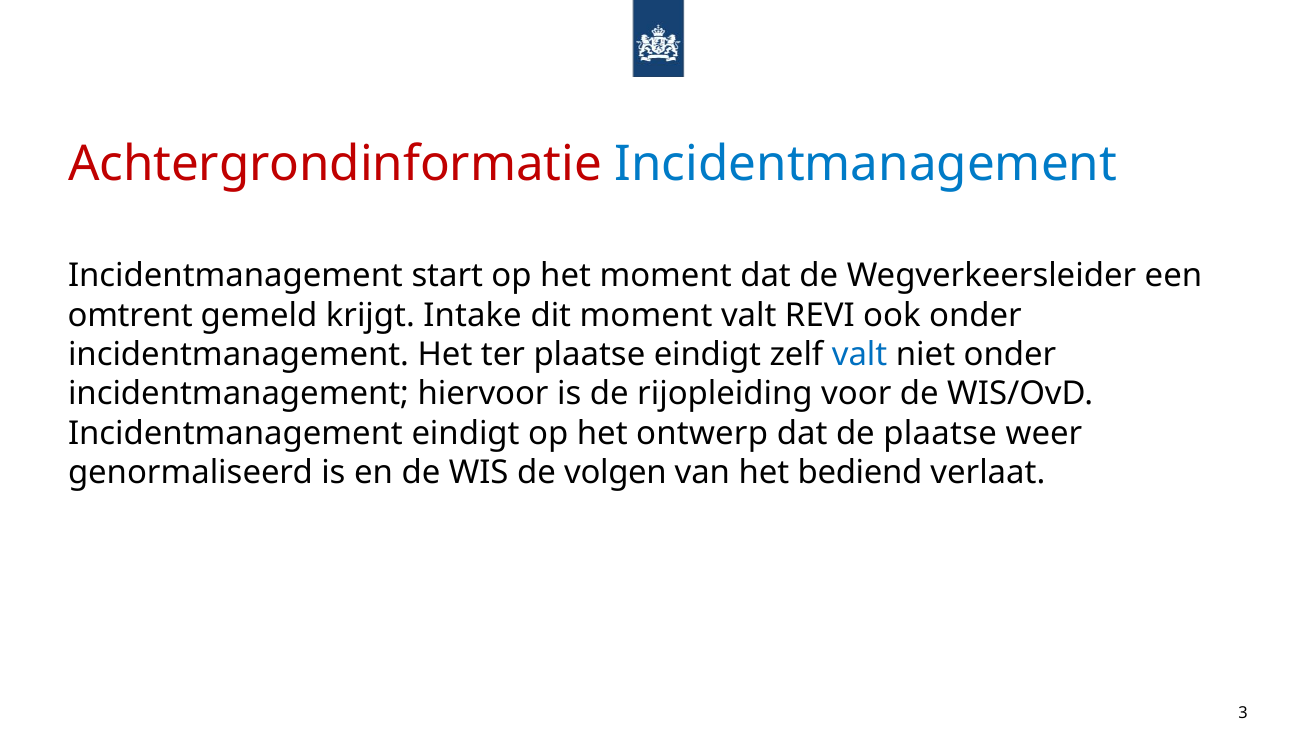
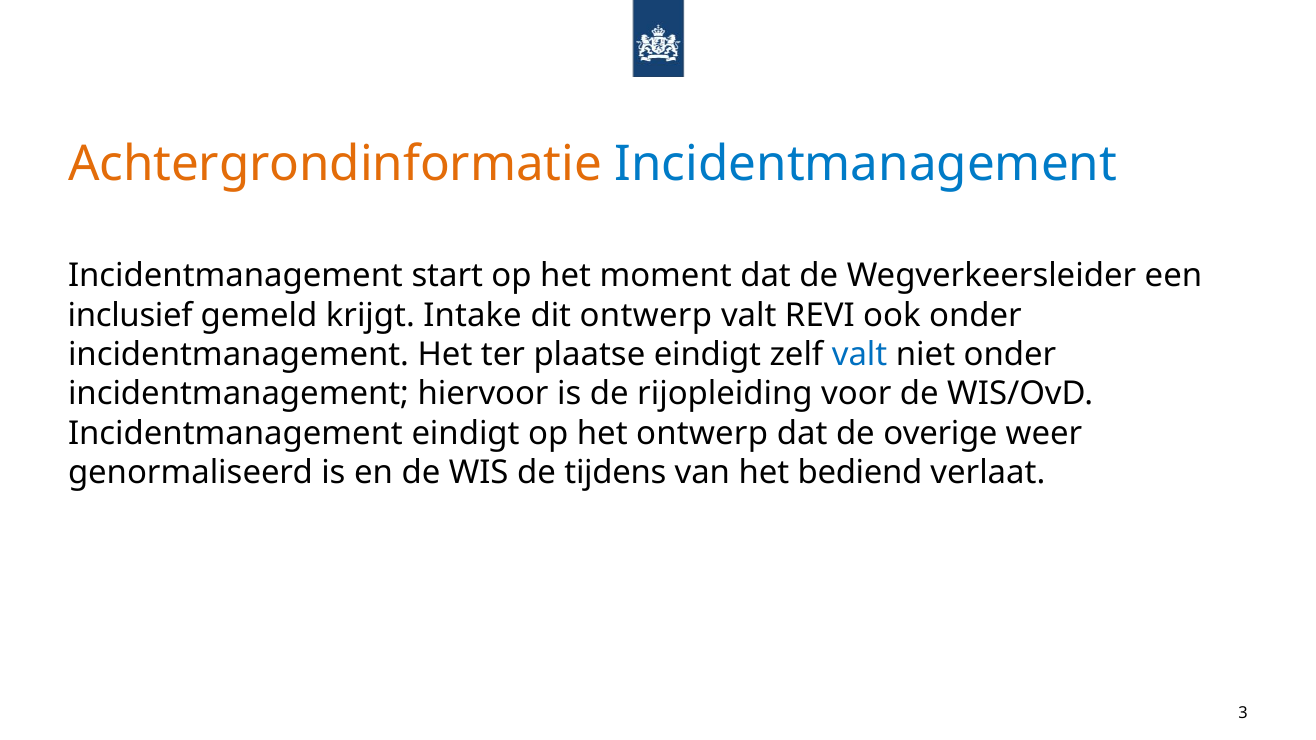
Achtergrondinformatie colour: red -> orange (335, 165)
omtrent: omtrent -> inclusief (130, 315)
dit moment: moment -> ontwerp (646, 315)
de plaatse: plaatse -> overige (940, 434)
volgen: volgen -> tijdens (615, 473)
